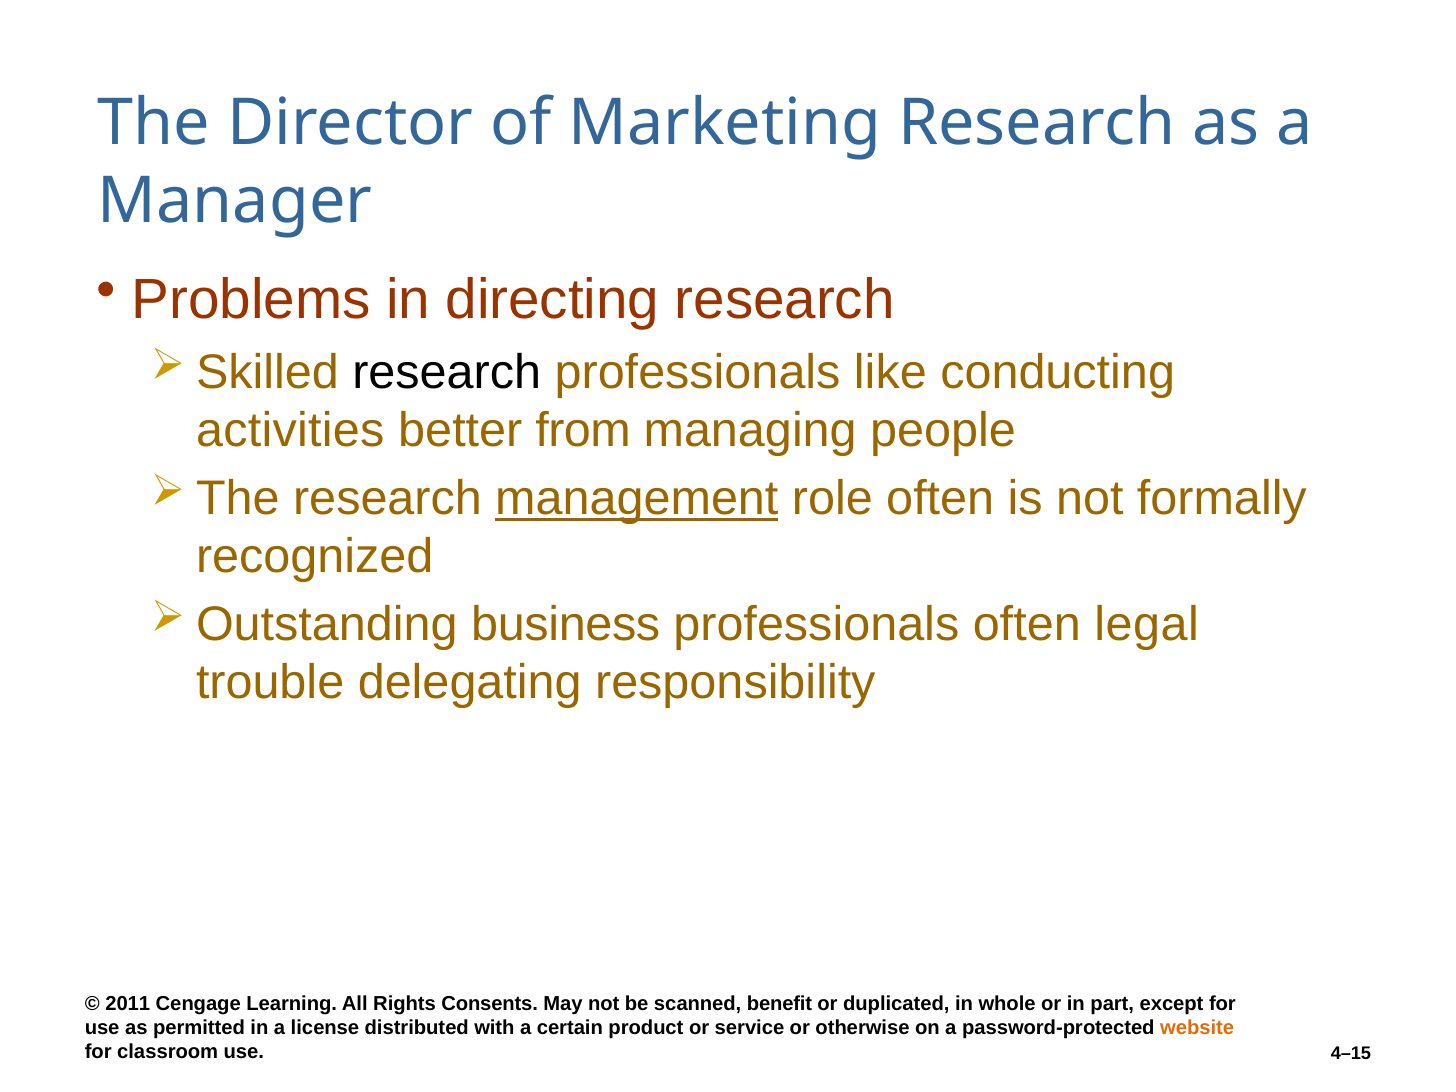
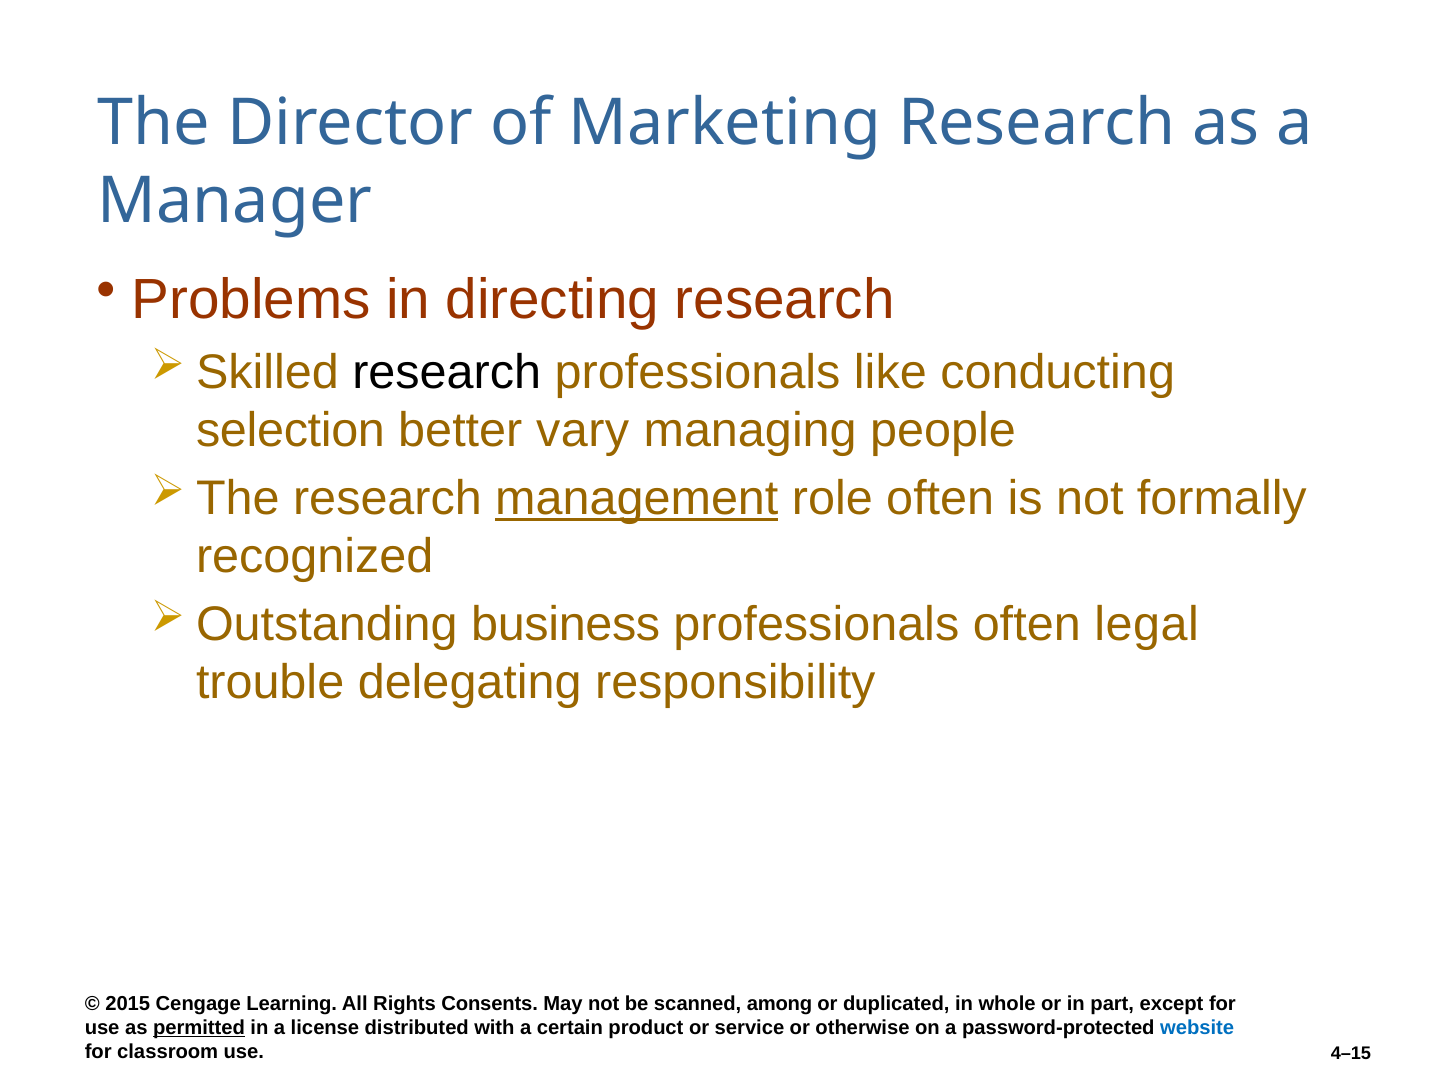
activities: activities -> selection (291, 431)
from: from -> vary (583, 431)
2011: 2011 -> 2015 (128, 1004)
benefit: benefit -> among (779, 1004)
permitted underline: none -> present (199, 1028)
website colour: orange -> blue (1197, 1028)
